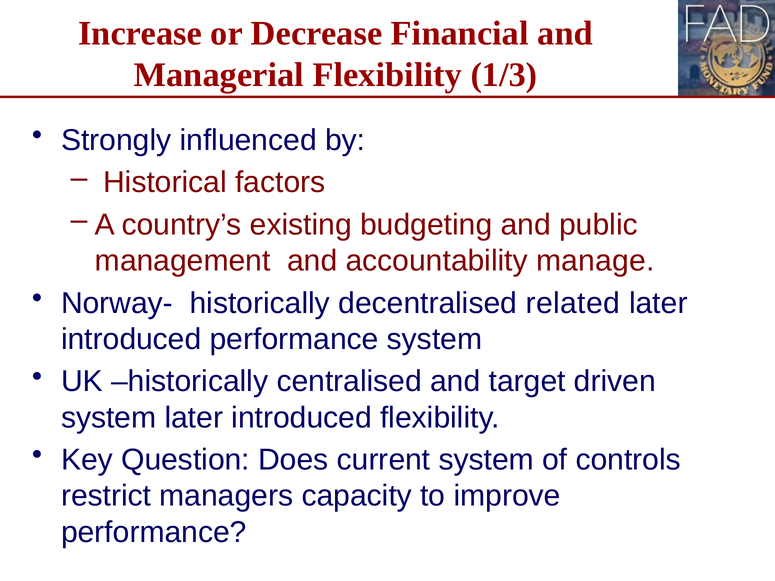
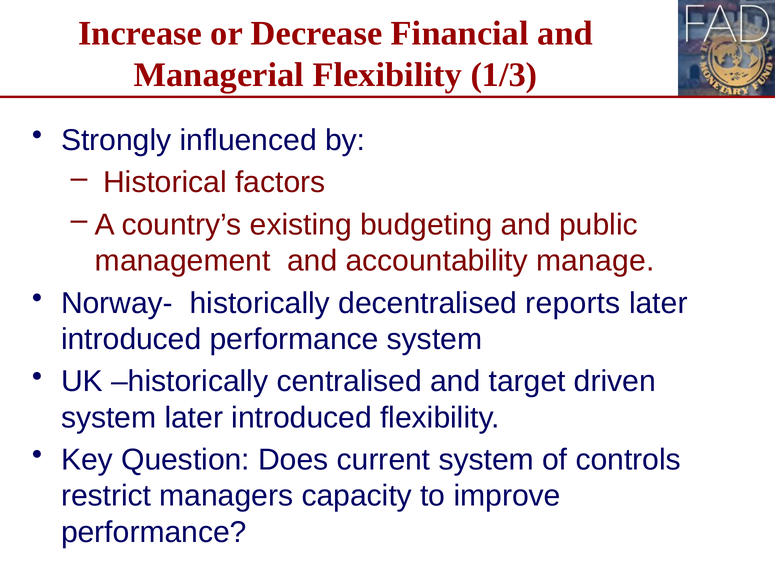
related: related -> reports (573, 303)
